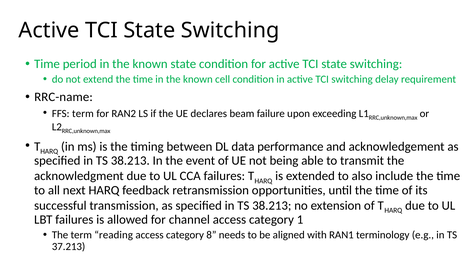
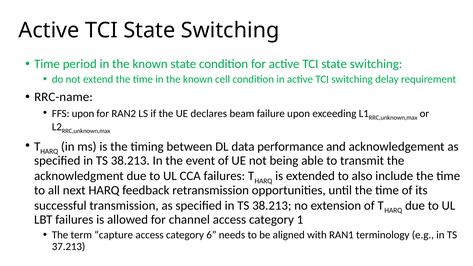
FFS term: term -> upon (83, 114)
reading: reading -> capture (114, 235)
8: 8 -> 6 (211, 235)
